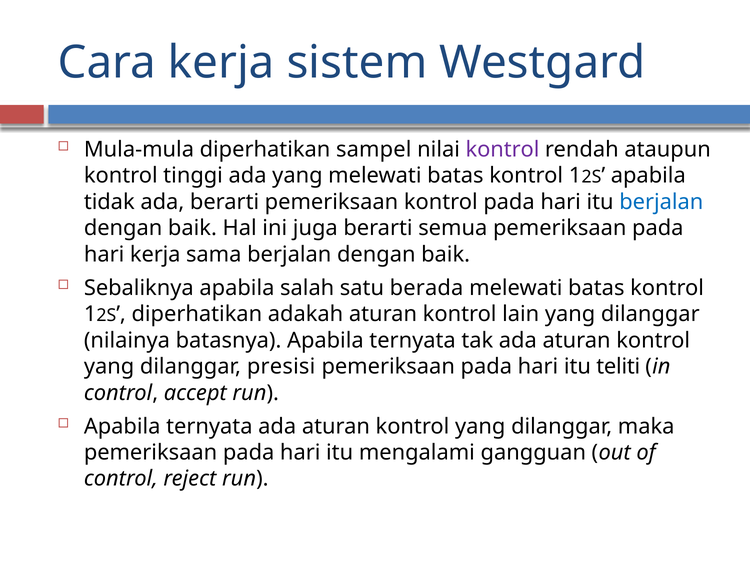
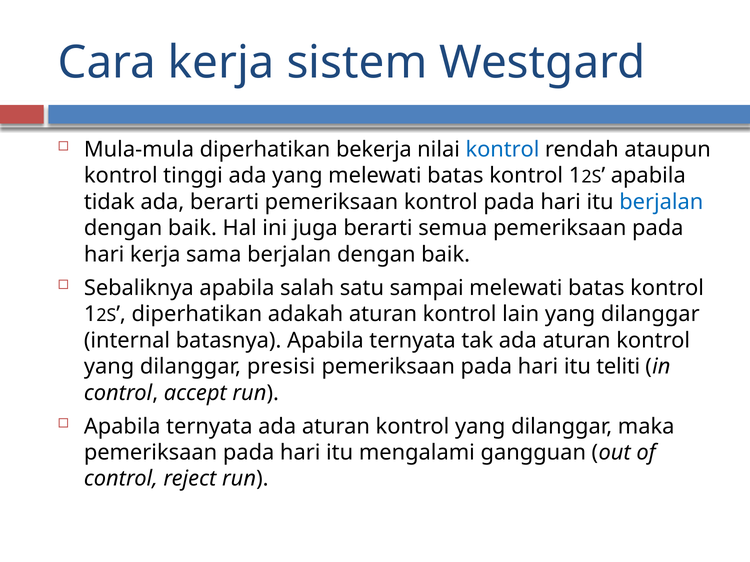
sampel: sampel -> bekerja (374, 150)
kontrol colour: purple -> blue (502, 150)
berada: berada -> sampai (427, 288)
nilainya: nilainya -> internal (127, 341)
